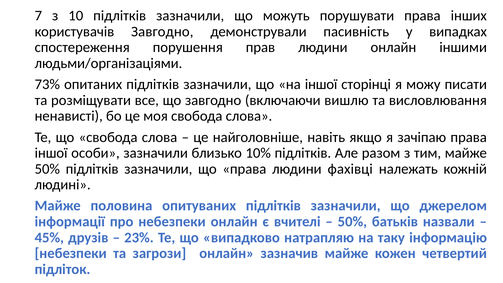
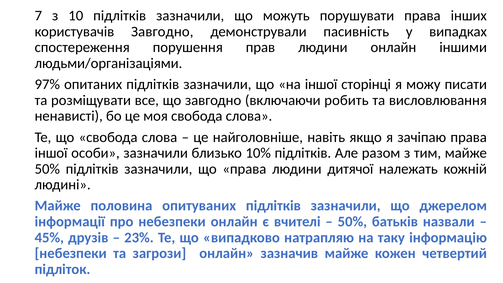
73%: 73% -> 97% (47, 84)
вишлю: вишлю -> робить (346, 100)
фахівці: фахівці -> дитячої (350, 169)
